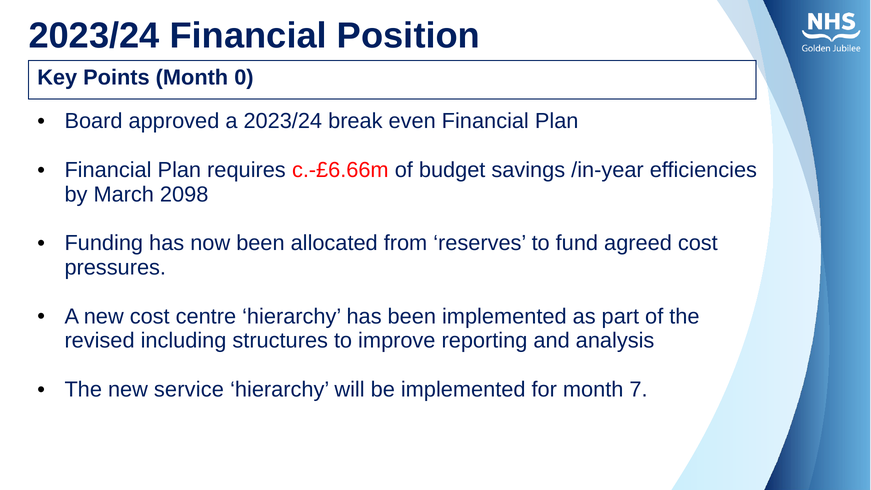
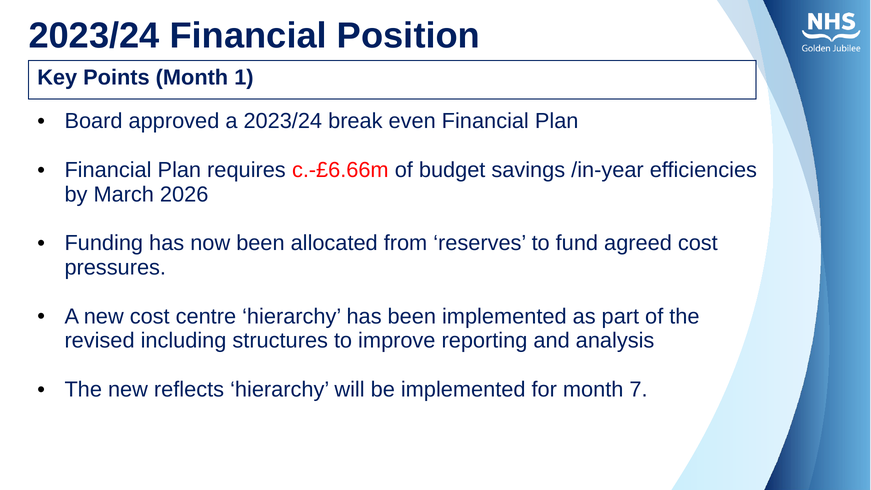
0: 0 -> 1 (244, 77)
2098: 2098 -> 2026 (184, 194)
service: service -> reflects (189, 389)
